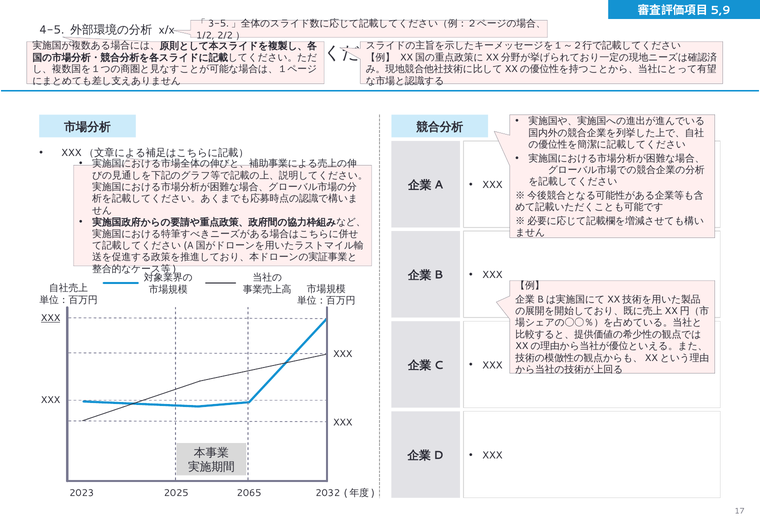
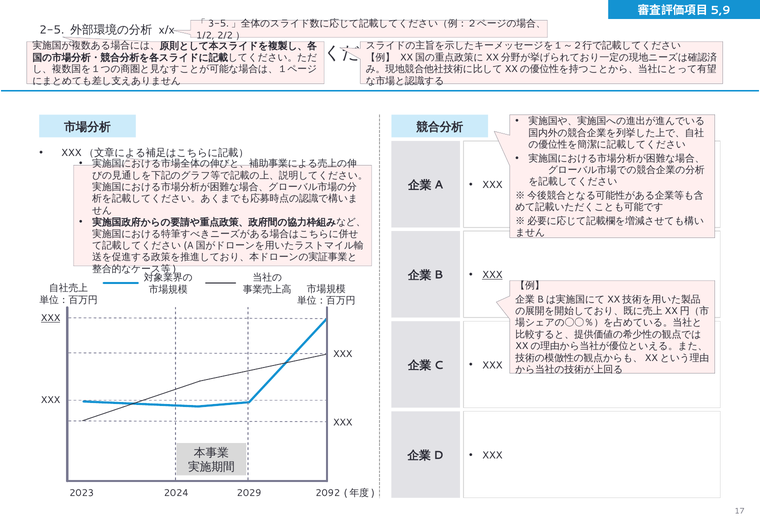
4-5: 4-5 -> 2-5 (52, 30)
XXX underline: none -> present (492, 275)
2025: 2025 -> 2024 (176, 493)
2065: 2065 -> 2029 (249, 493)
2032: 2032 -> 2092 (328, 493)
